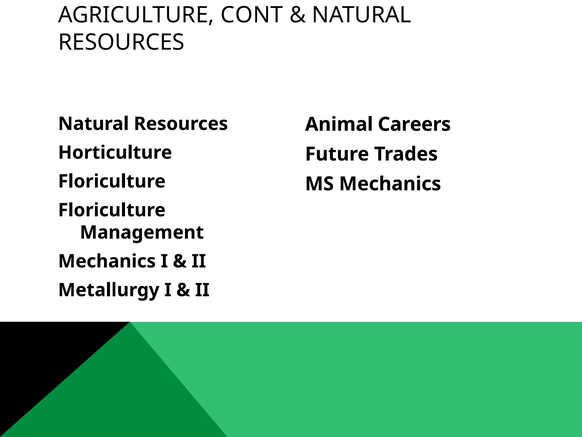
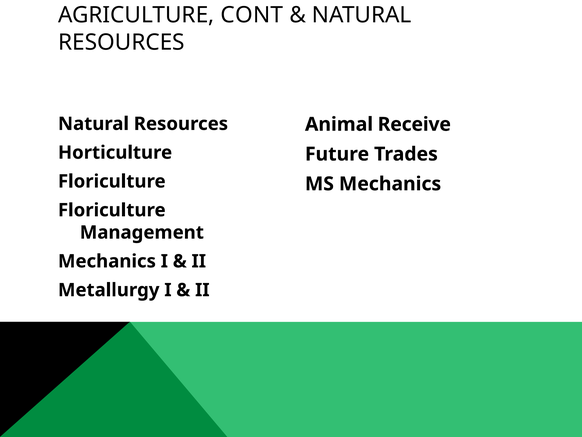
Careers: Careers -> Receive (414, 124)
